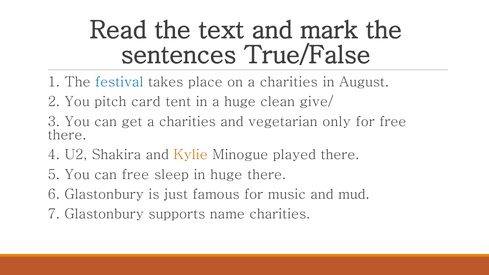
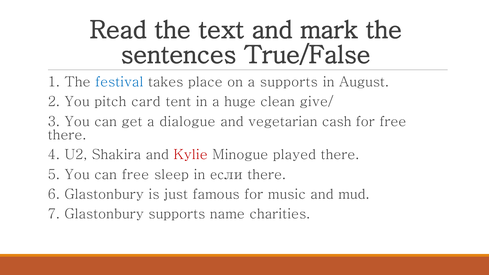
on a charities: charities -> supports (289, 82)
get a charities: charities -> dialogue (187, 122)
only: only -> cash (337, 122)
Kylie colour: orange -> red (191, 155)
in huge: huge -> если (226, 175)
